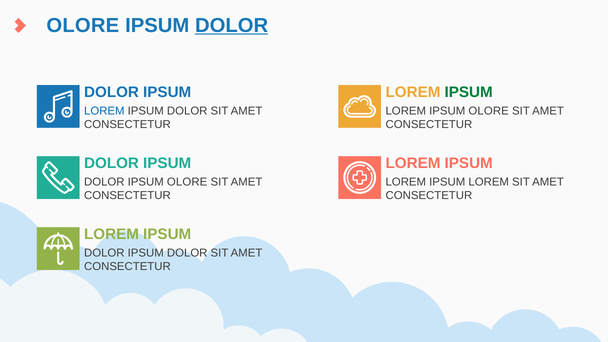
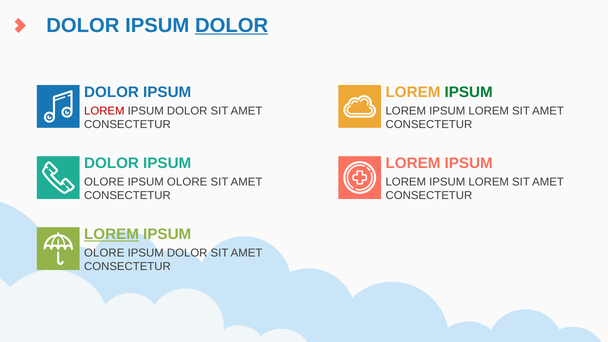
OLORE: OLORE -> DOLOR (83, 25)
LOREM colour: blue -> red (104, 111)
OLORE: OLORE -> LOREM (489, 111)
DOLOR: DOLOR -> OLORE (104, 182)
LOREM underline: none -> present (112, 234)
DOLOR: DOLOR -> OLORE (104, 253)
